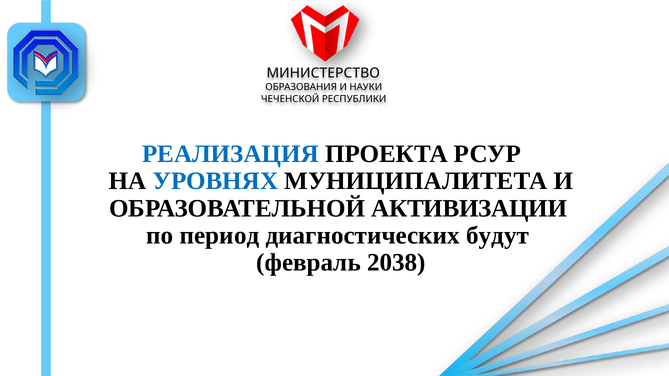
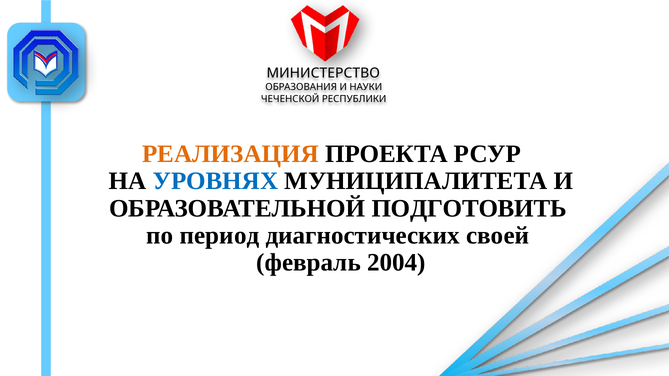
РЕАЛИЗАЦИЯ colour: blue -> orange (230, 154)
АКТИВИЗАЦИИ: АКТИВИЗАЦИИ -> ПОДГОТОВИТЬ (469, 208)
будут: будут -> своей (498, 236)
2038: 2038 -> 2004 (396, 263)
